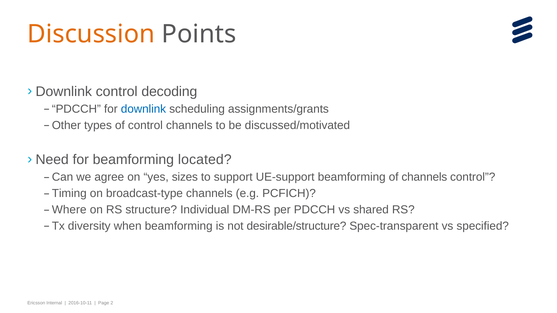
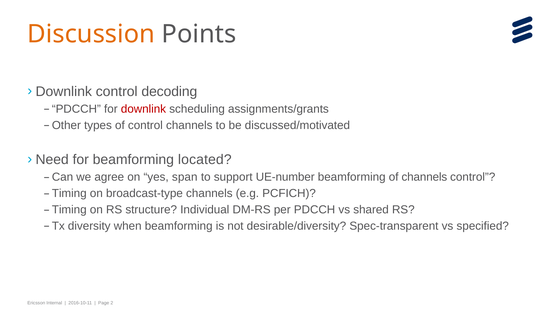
downlink colour: blue -> red (143, 109)
sizes: sizes -> span (185, 177)
UE-support: UE-support -> UE-number (285, 177)
Where: Where -> Timing (69, 210)
desirable/structure: desirable/structure -> desirable/diversity (296, 226)
